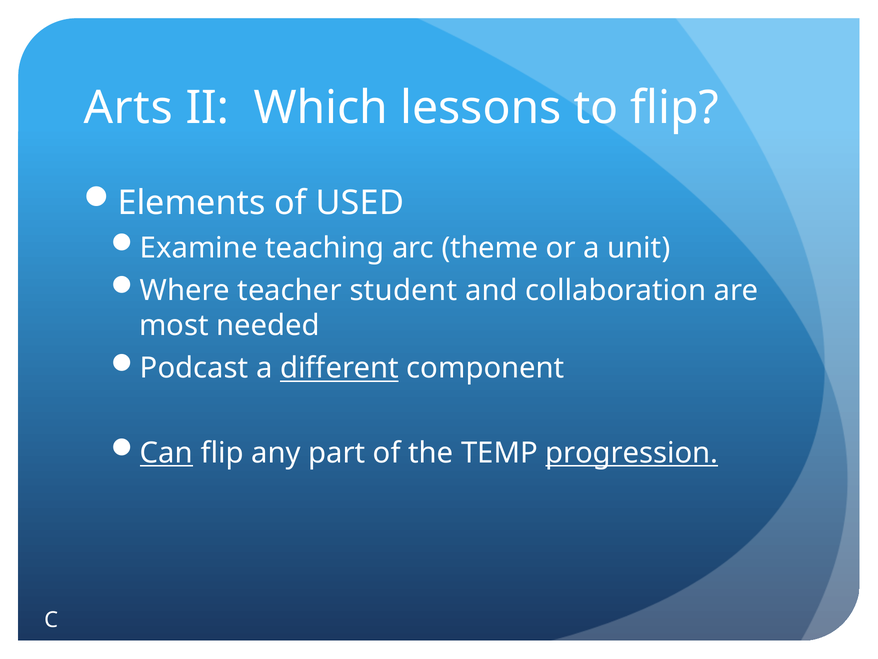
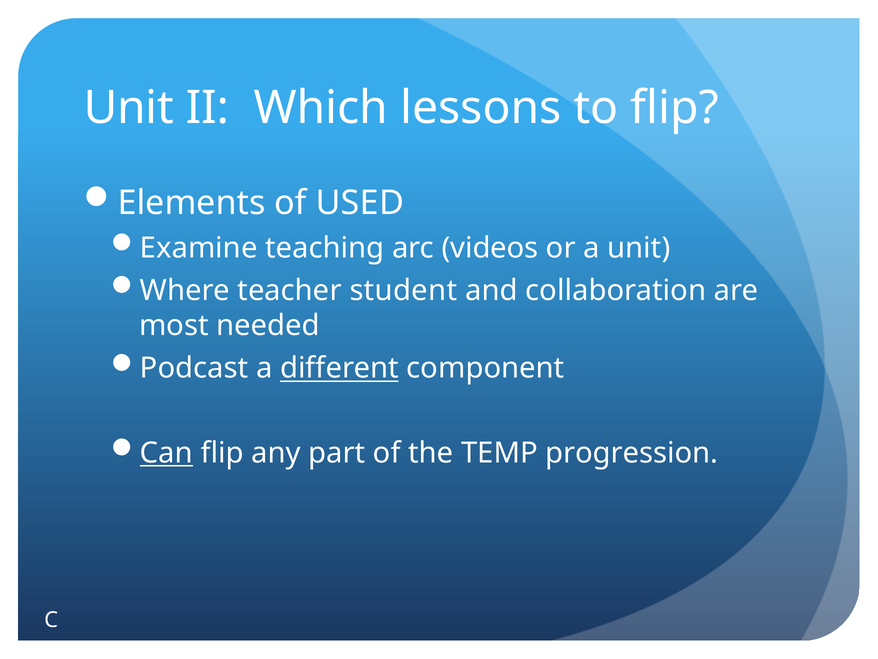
Arts: Arts -> Unit (129, 108)
theme: theme -> videos (490, 248)
progression underline: present -> none (632, 453)
